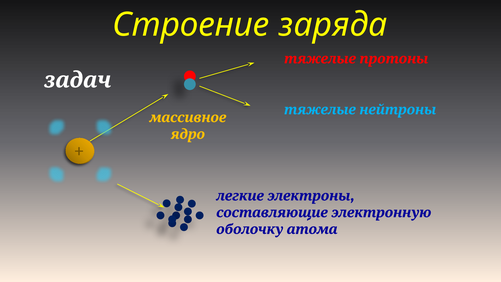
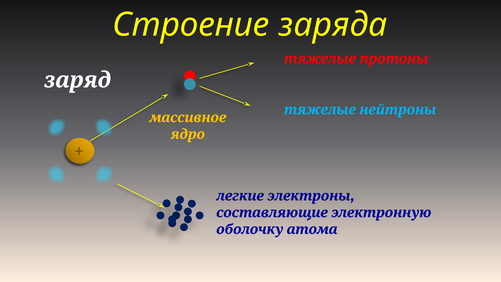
задач: задач -> заряд (78, 80)
